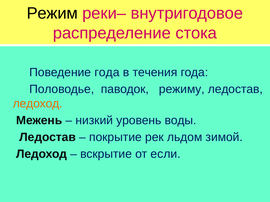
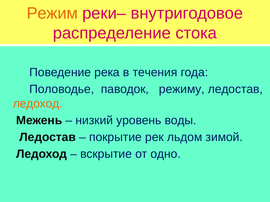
Режим colour: black -> orange (52, 13)
Поведение года: года -> река (107, 73)
если: если -> одно (166, 154)
